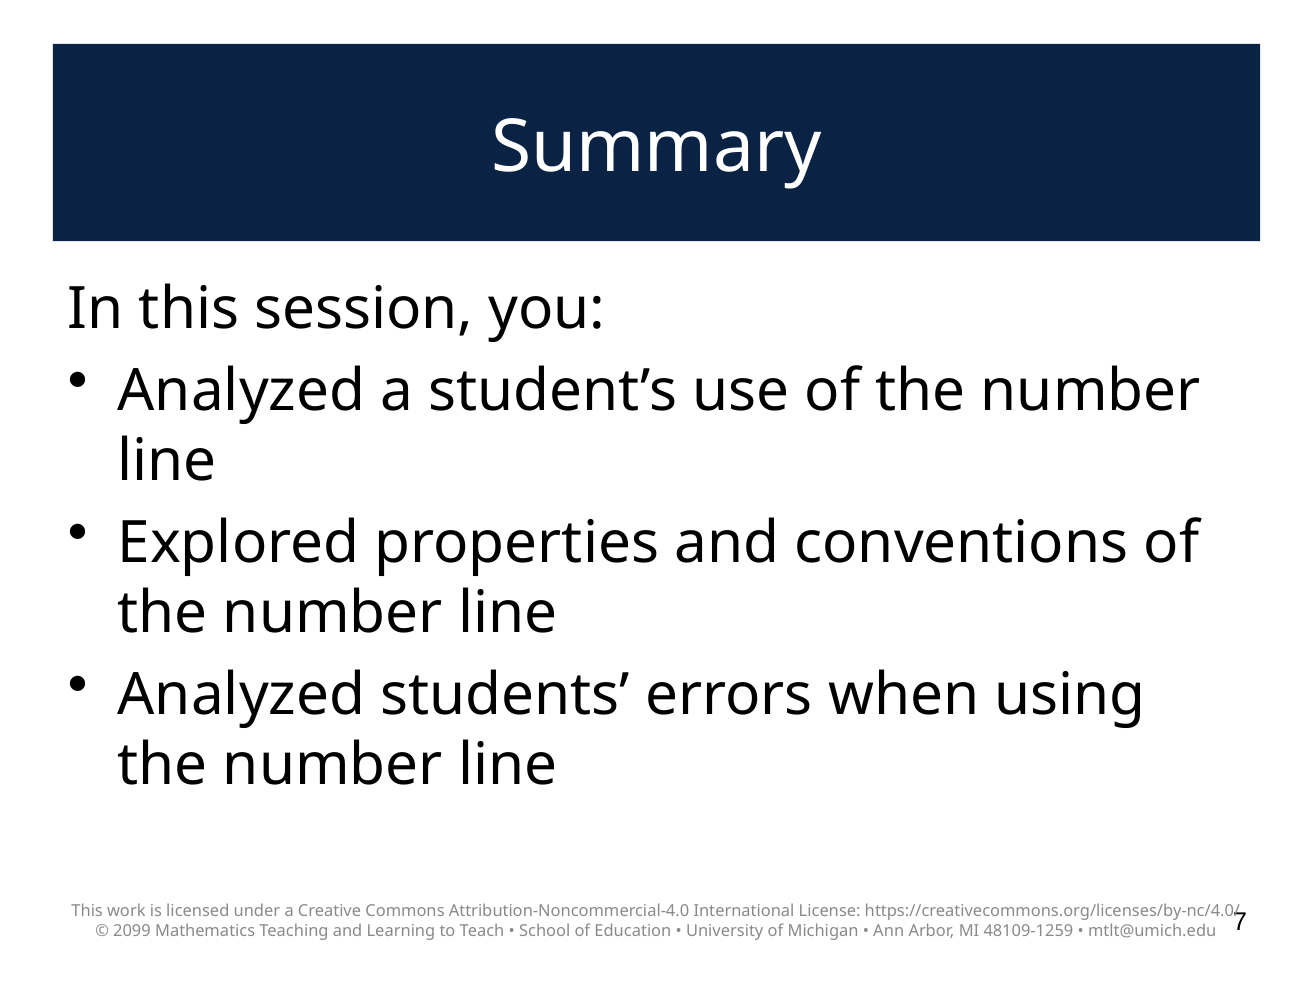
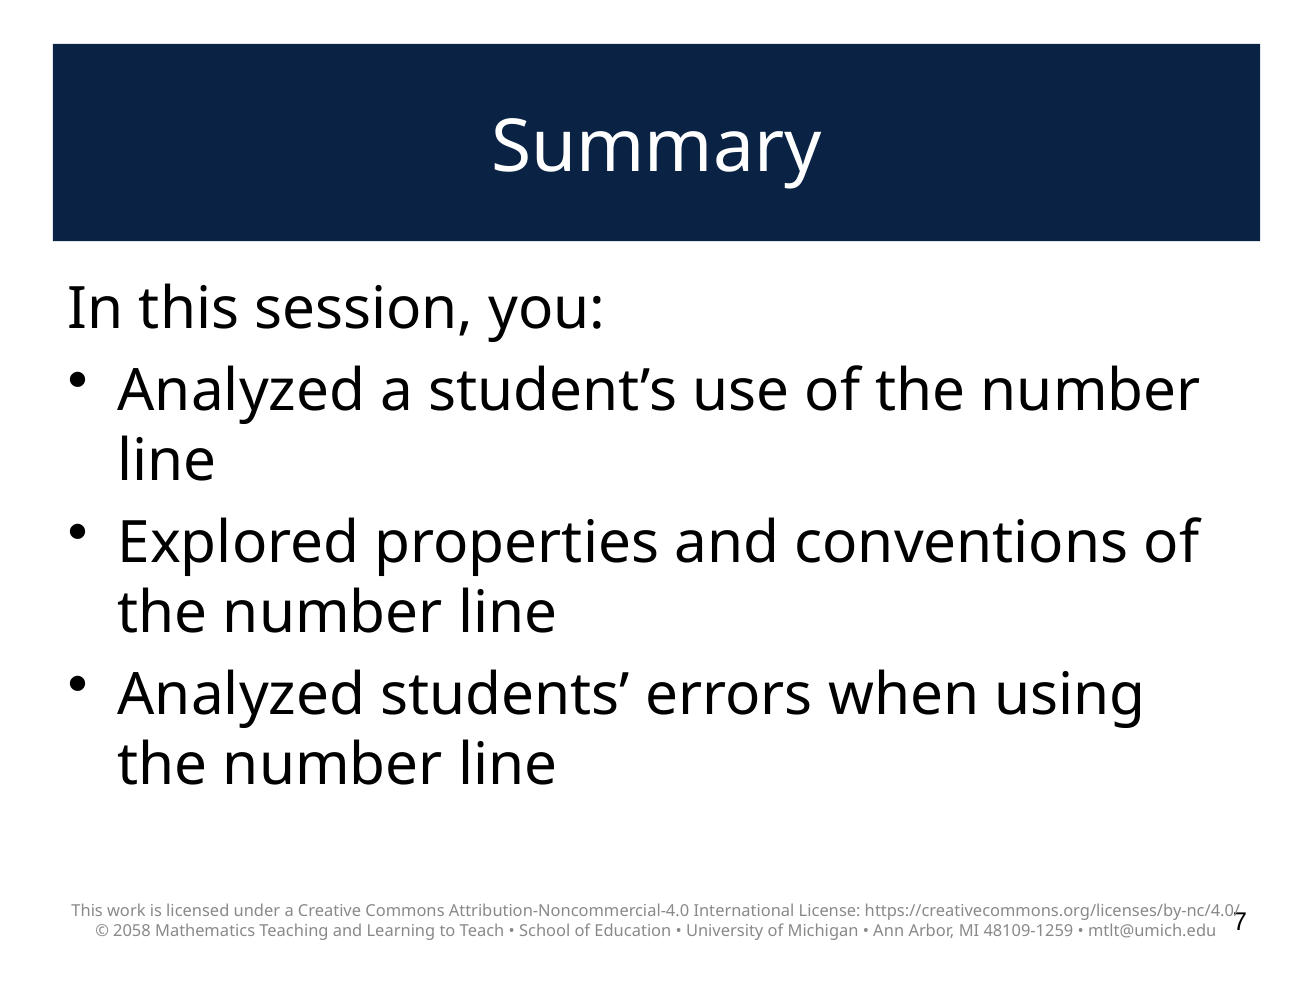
2099: 2099 -> 2058 (132, 930)
